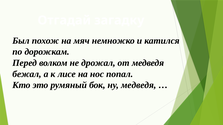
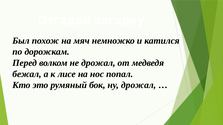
ну медведя: медведя -> дрожал (139, 85)
